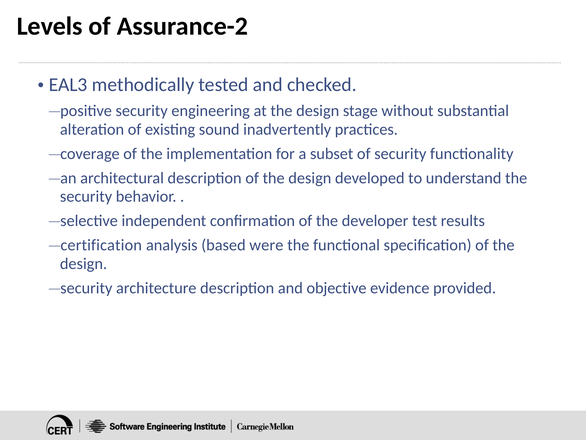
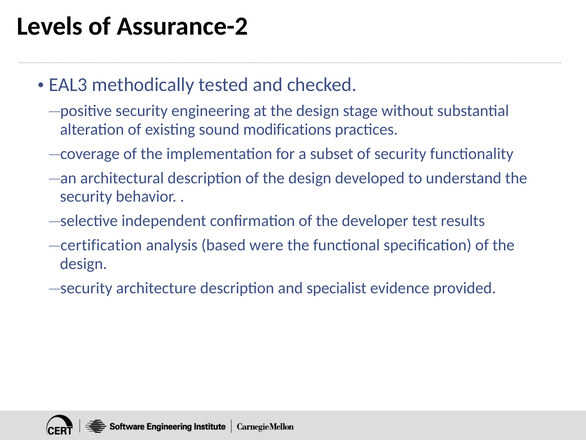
inadvertently: inadvertently -> modifications (287, 129)
objective: objective -> specialist (336, 288)
